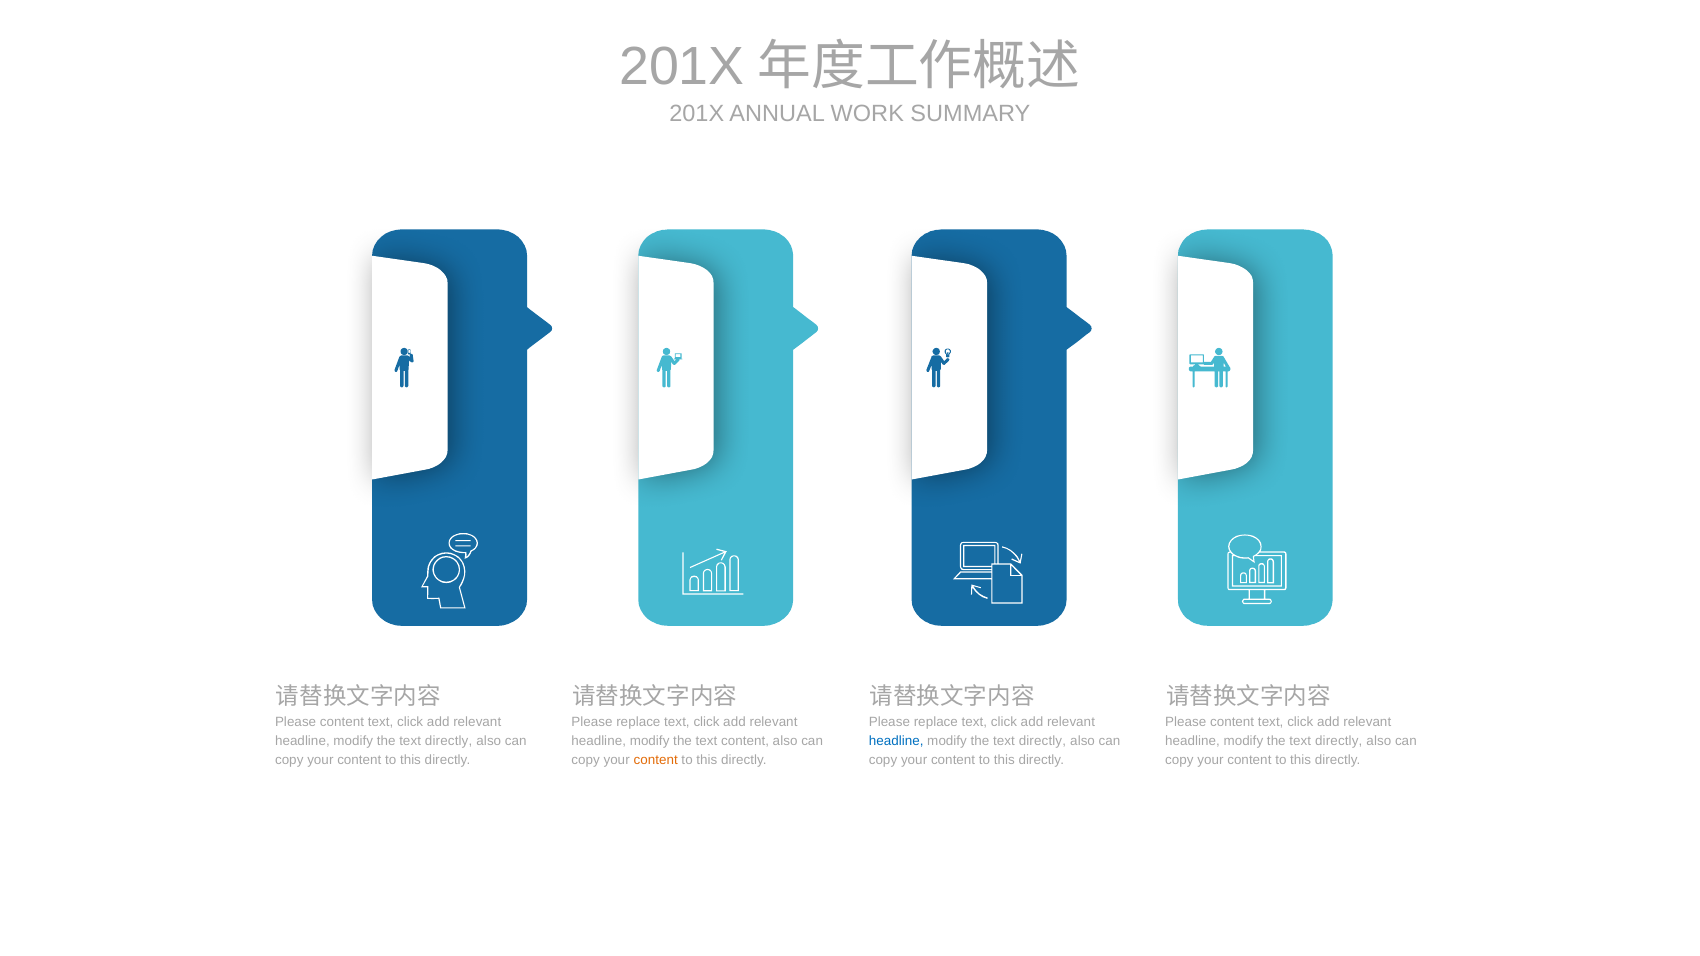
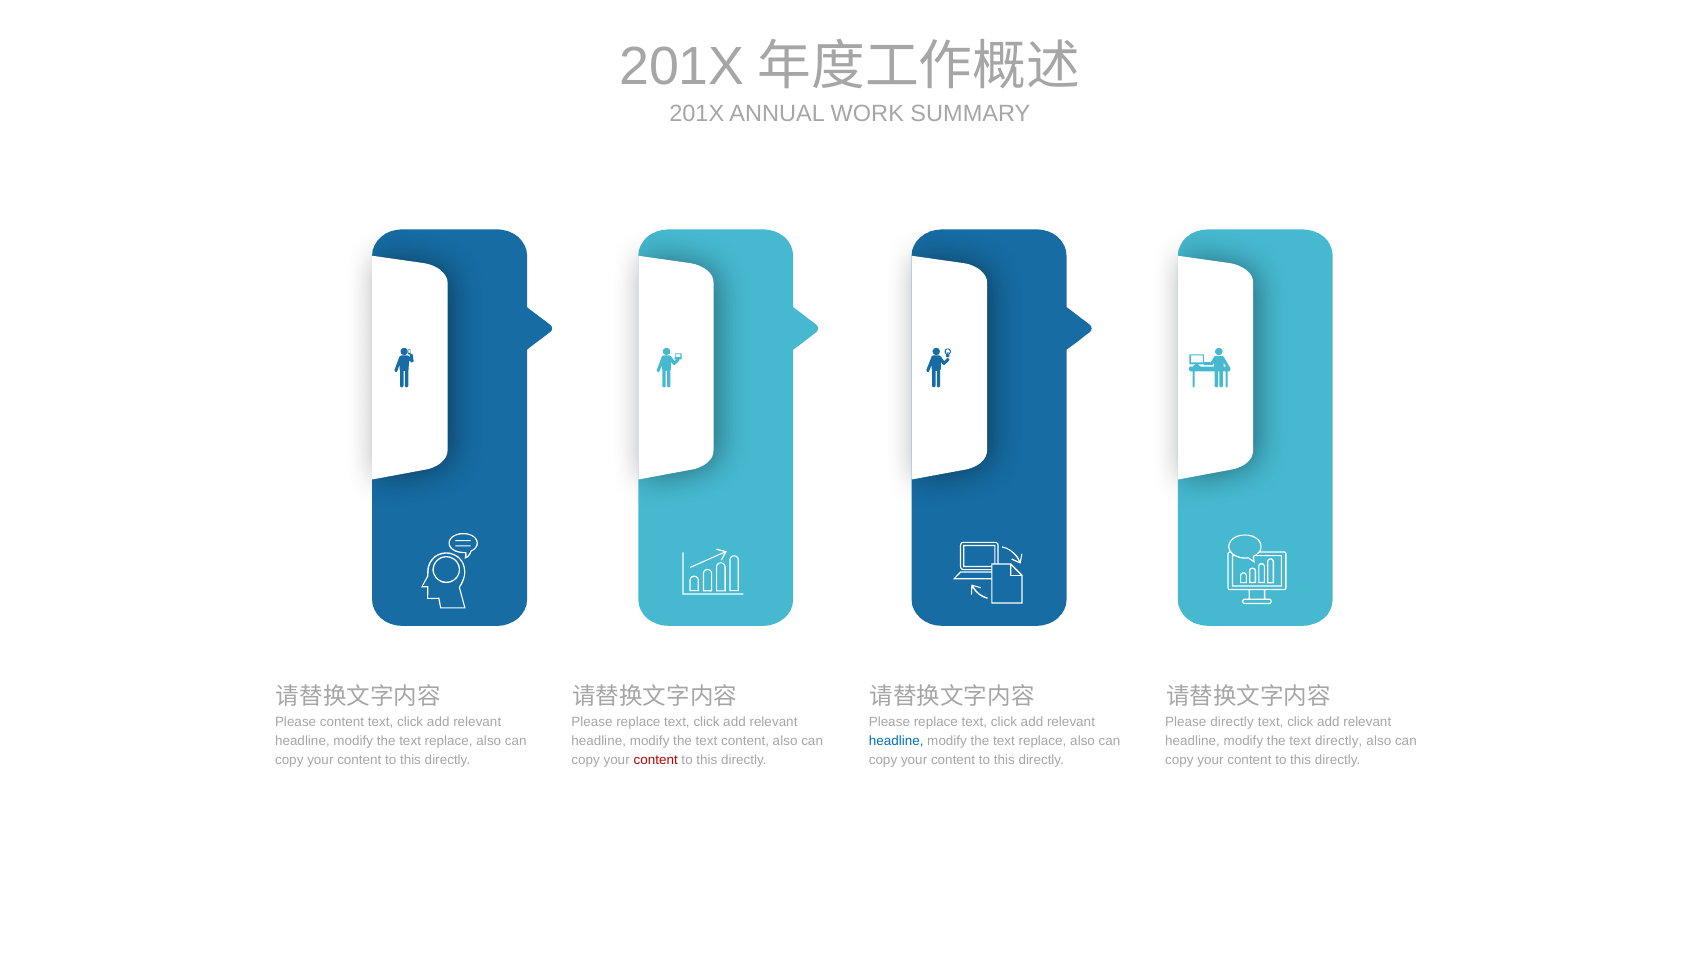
content: content -> directly (1232, 722)
directly: directly -> replace (449, 741)
directly: directly -> replace (1042, 741)
content colour: orange -> red (656, 761)
